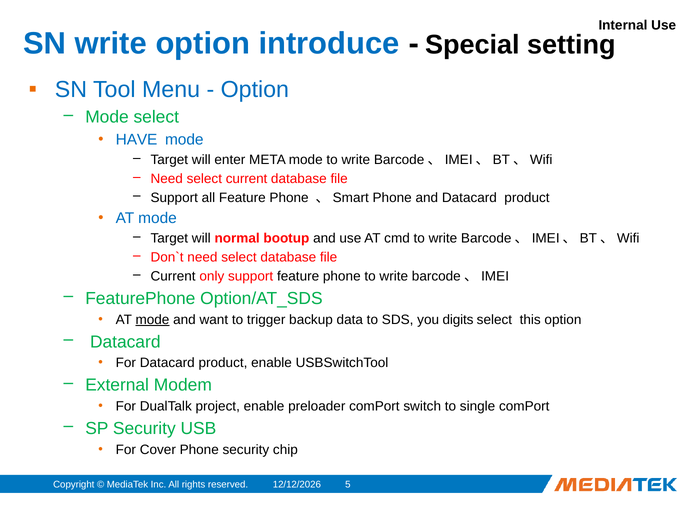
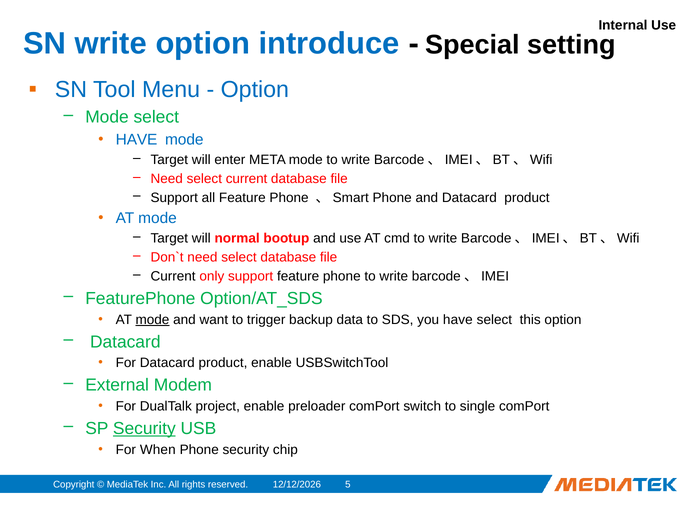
you digits: digits -> have (458, 320)
Security underline: none -> present (144, 429)
Cover: Cover -> When (158, 450)
